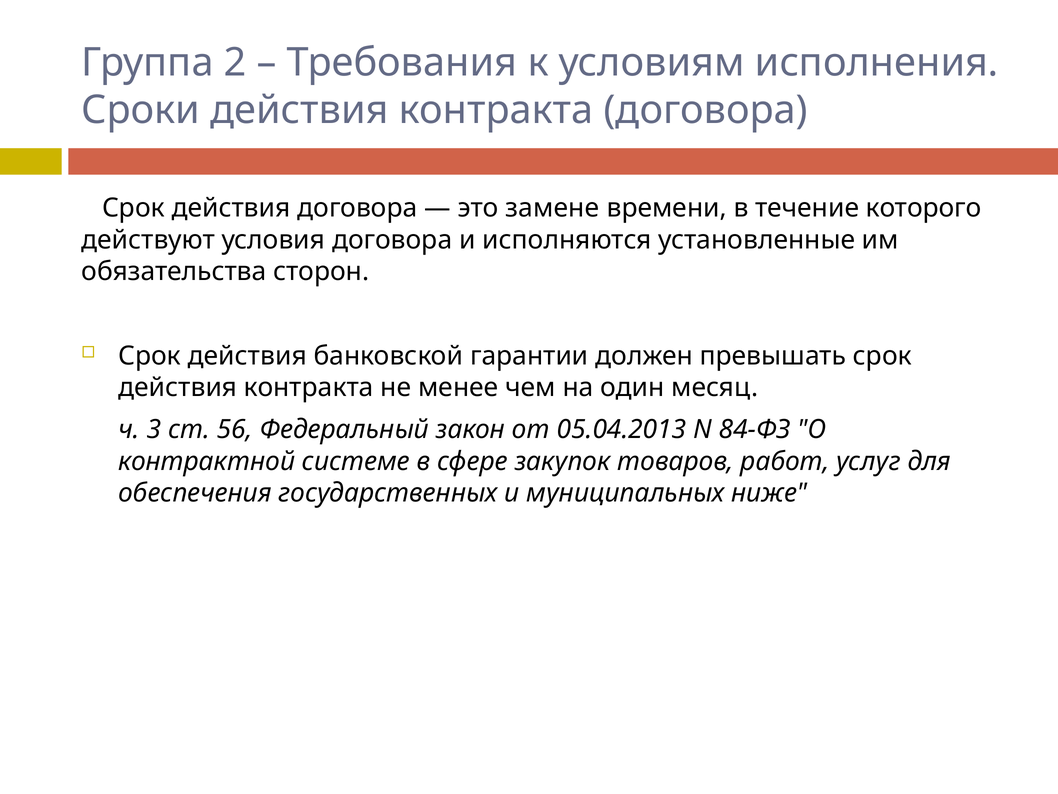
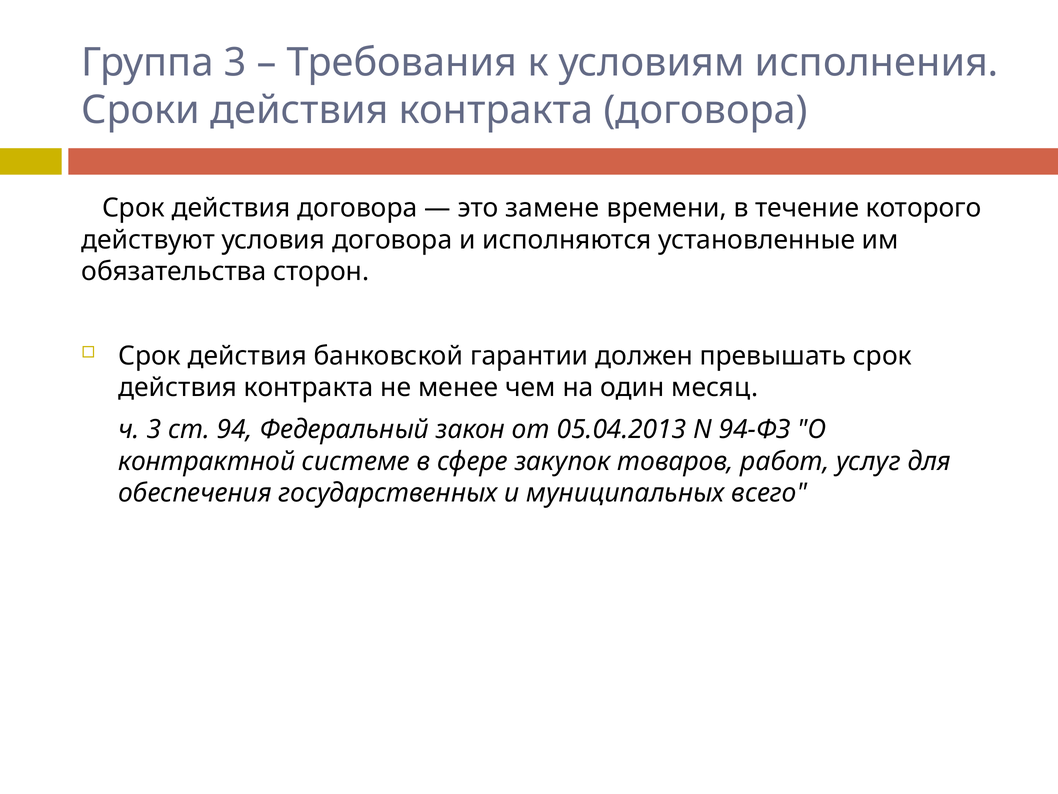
Группа 2: 2 -> 3 (235, 63)
56: 56 -> 94 (235, 429)
84-ФЗ: 84-ФЗ -> 94-ФЗ (755, 429)
ниже: ниже -> всего (769, 493)
